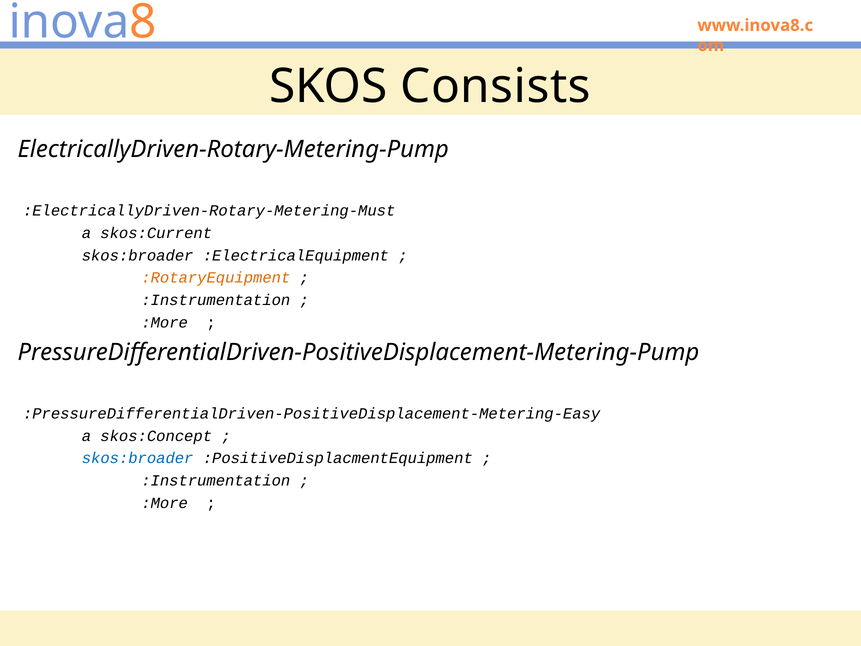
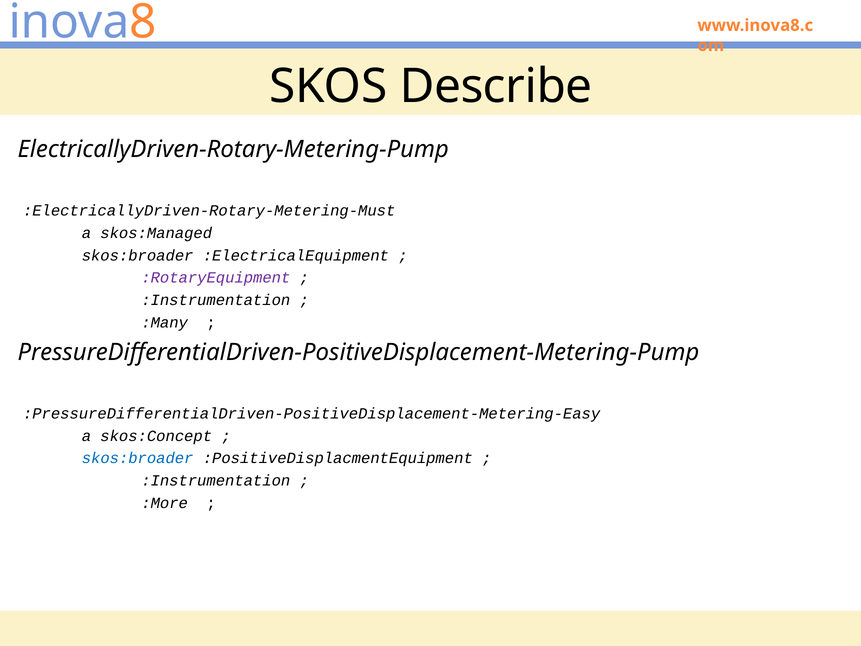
Consists: Consists -> Describe (496, 87)
skos:Current: skos:Current -> skos:Managed (156, 233)
:RotaryEquipment colour: orange -> purple (216, 278)
:More: :More -> :Many (165, 322)
